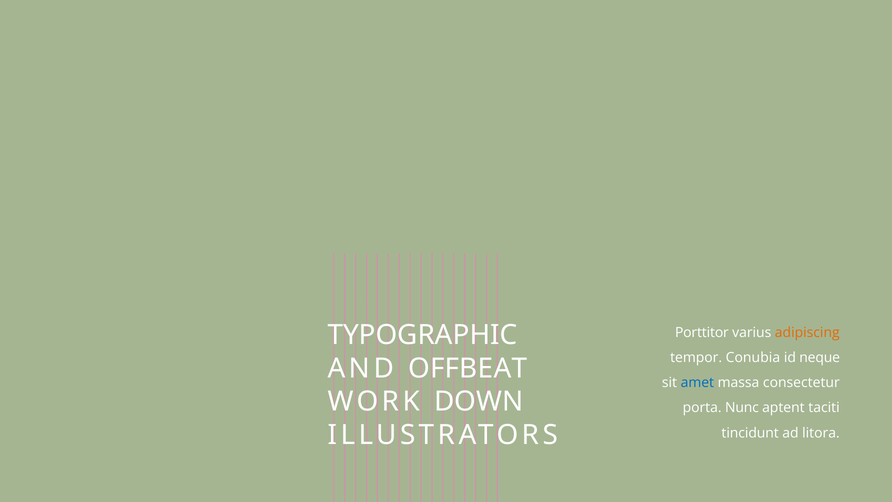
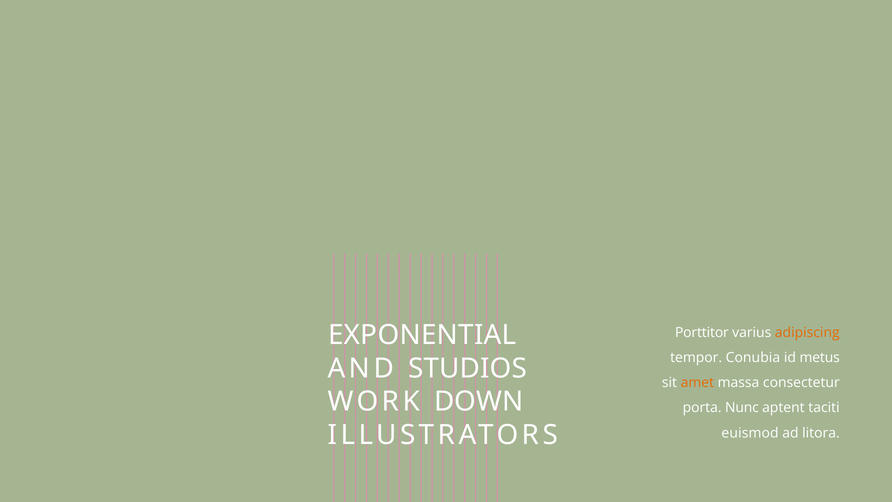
TYPOGRAPHIC: TYPOGRAPHIC -> EXPONENTIAL (422, 335)
neque: neque -> metus (820, 357)
OFFBEAT: OFFBEAT -> STUDIOS (468, 368)
amet colour: blue -> orange (697, 383)
tincidunt: tincidunt -> euismod (750, 433)
